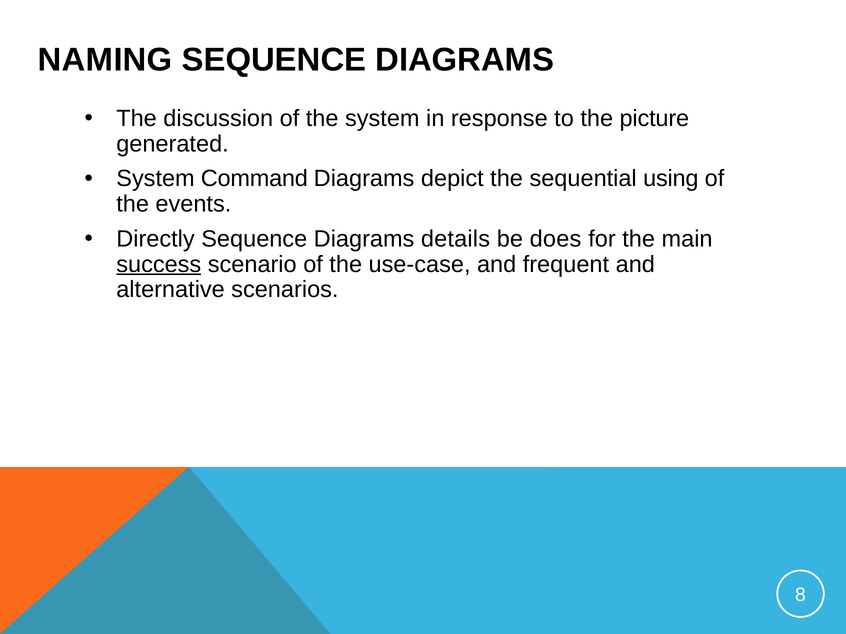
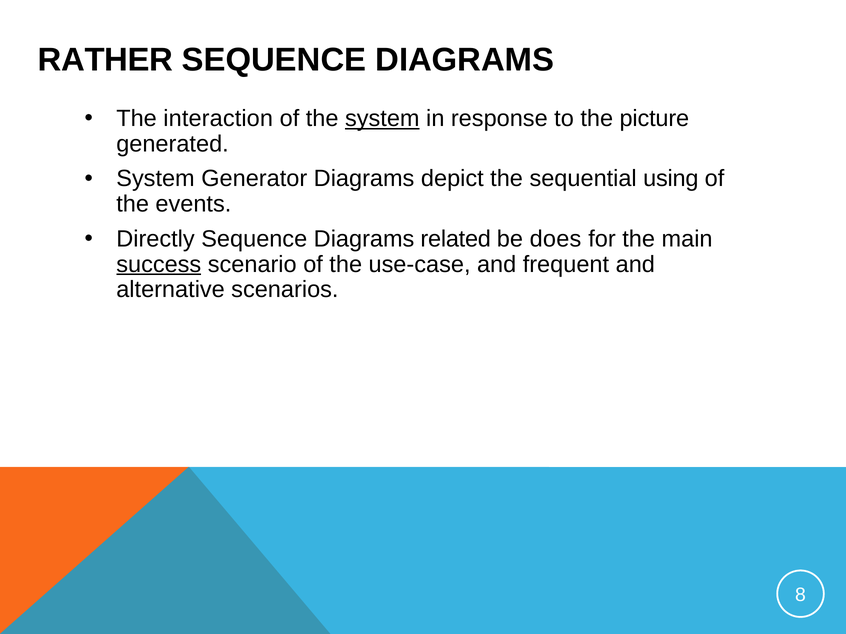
NAMING: NAMING -> RATHER (105, 60)
discussion: discussion -> interaction (218, 119)
system underline: none -> present (382, 119)
Command: Command -> Generator (254, 179)
details: details -> related (456, 239)
